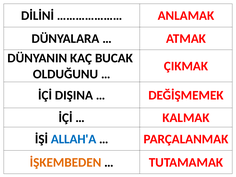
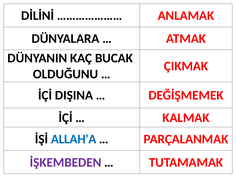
İŞKEMBEDEN colour: orange -> purple (66, 162)
